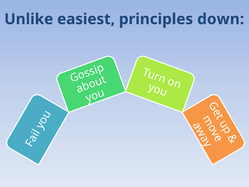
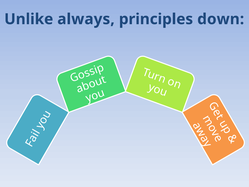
easiest: easiest -> always (86, 19)
